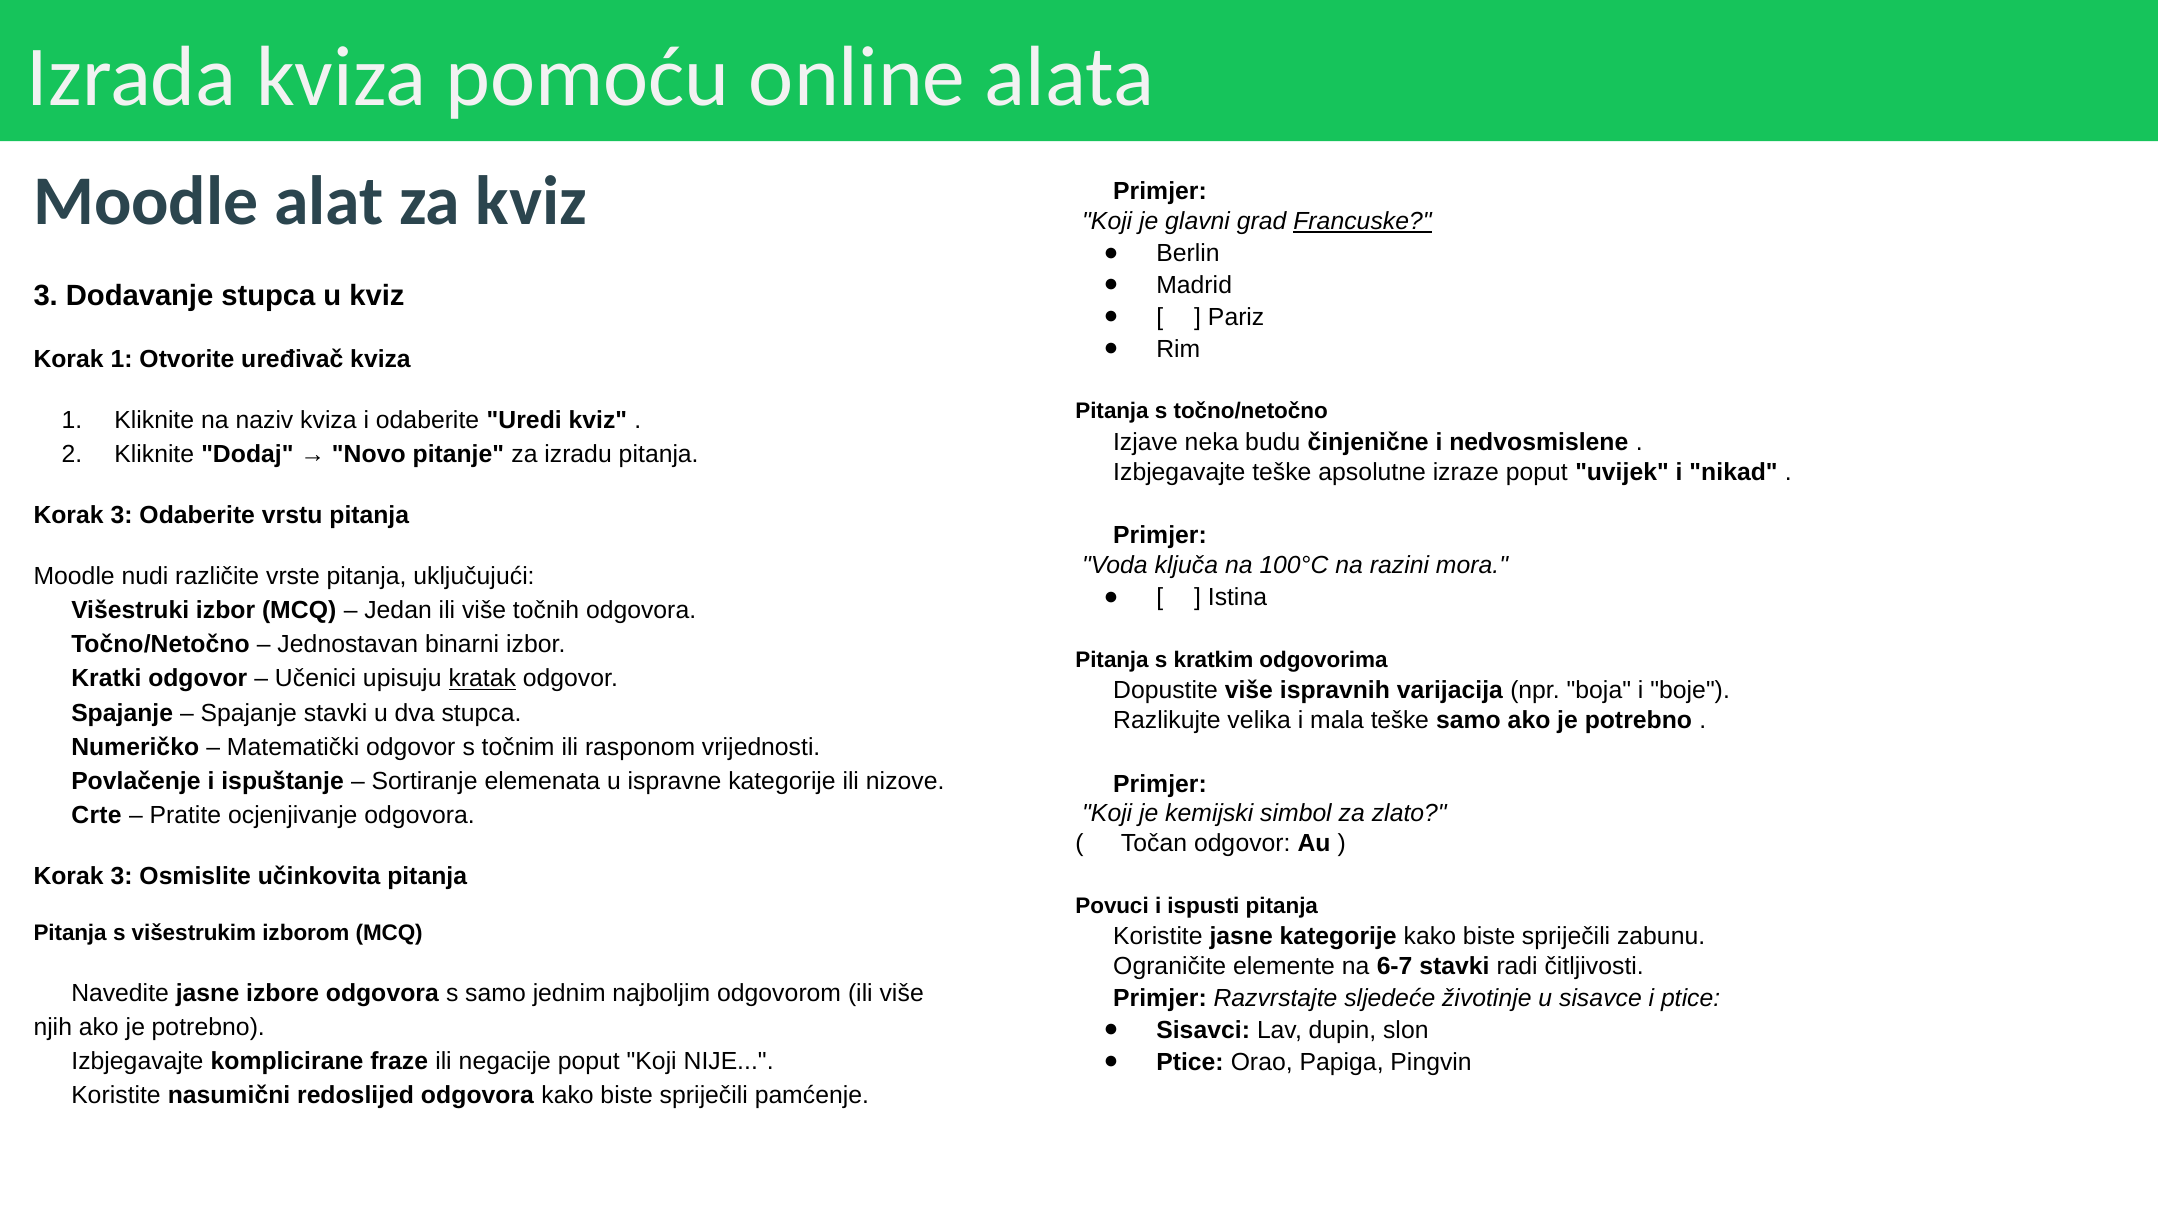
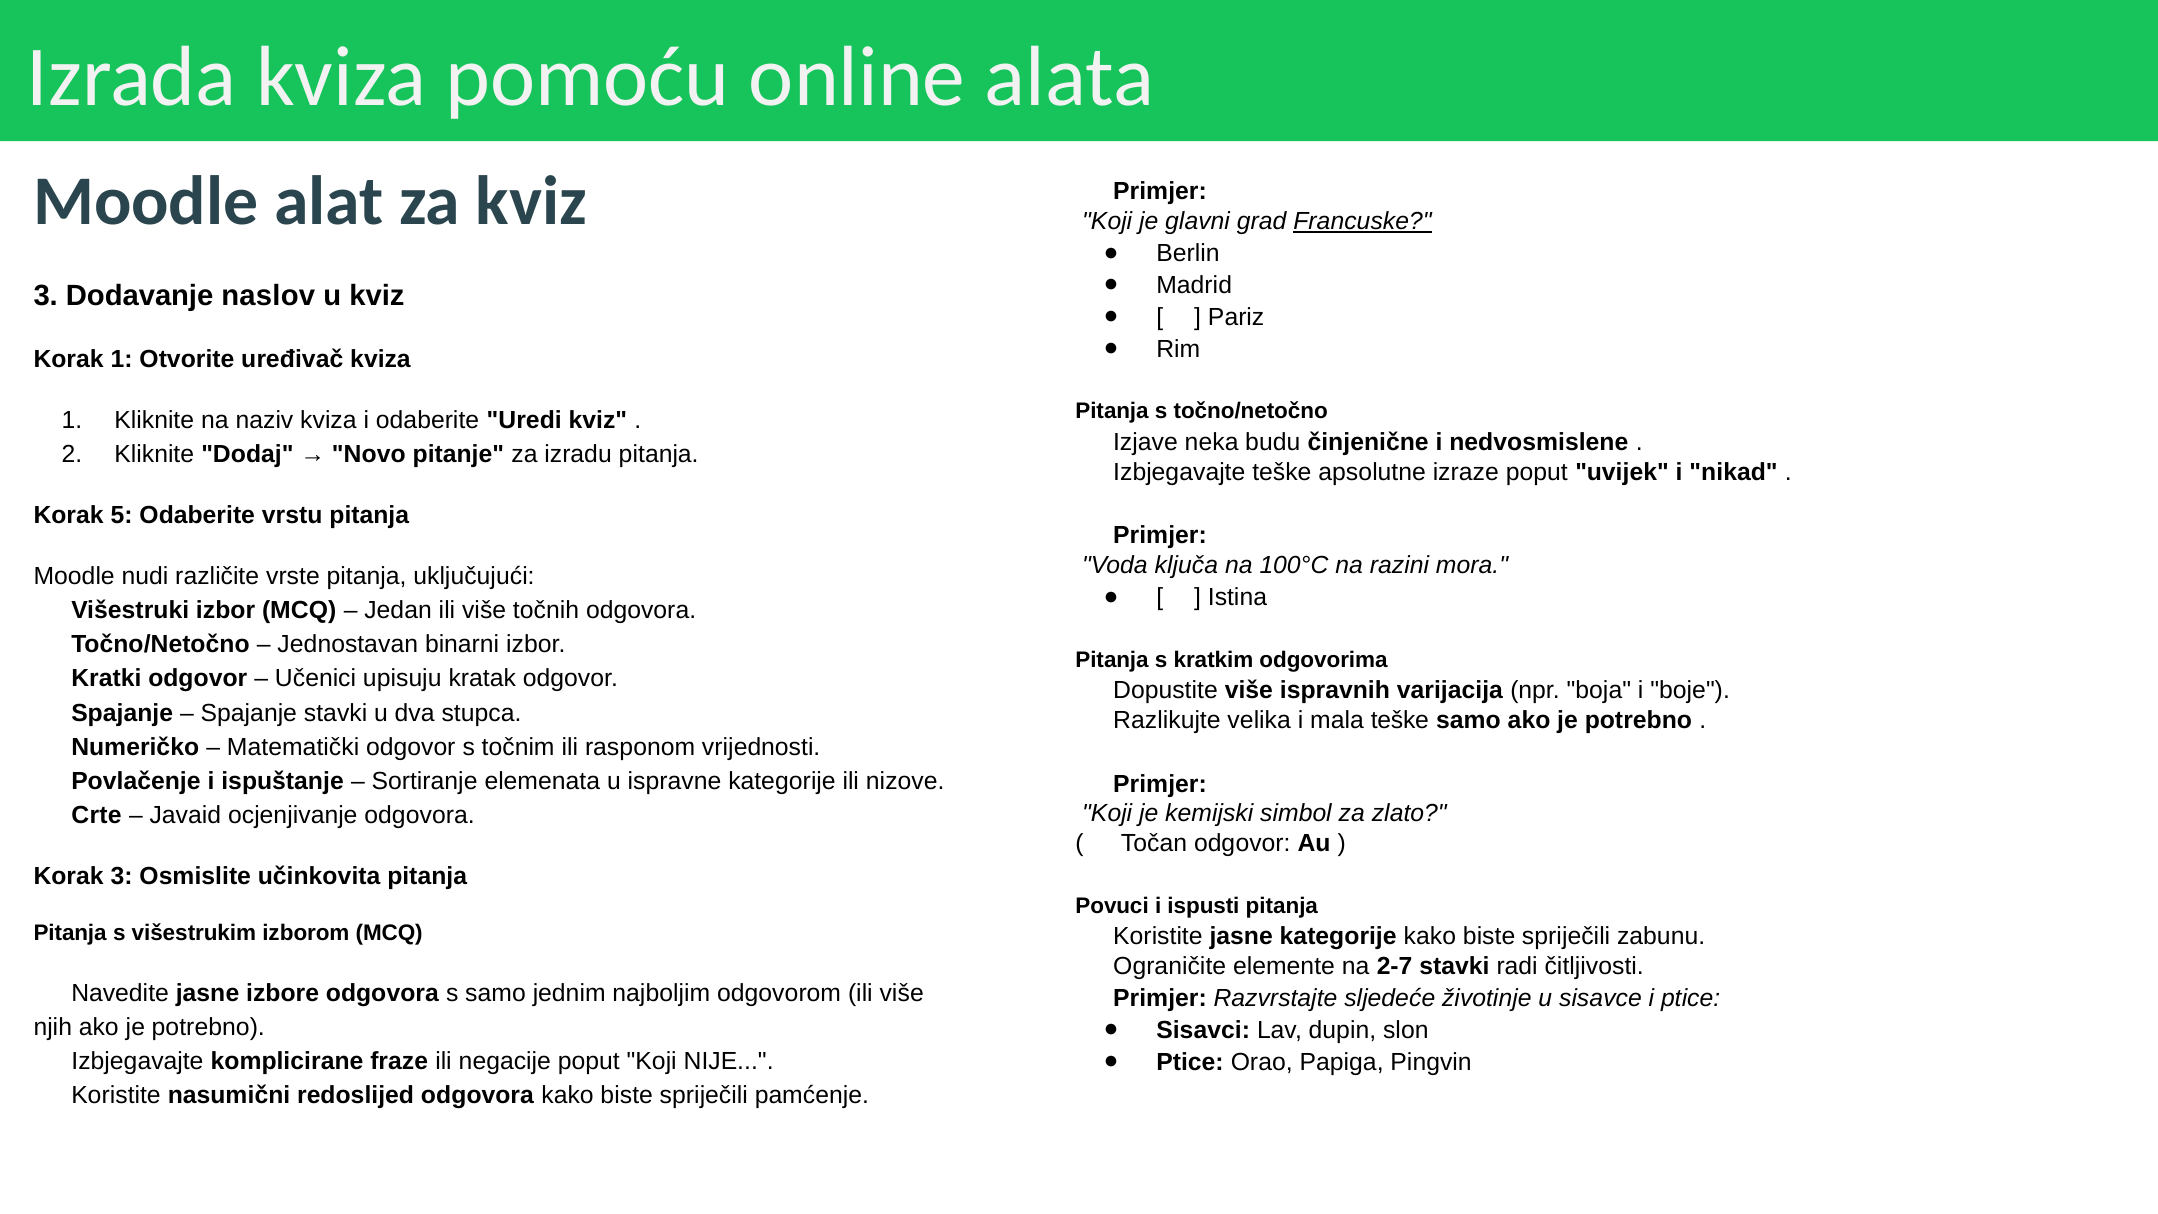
Dodavanje stupca: stupca -> naslov (268, 296)
3: 3 -> 5 (122, 515)
kratak underline: present -> none (482, 679)
Pratite: Pratite -> Javaid (185, 815)
6-7: 6-7 -> 2-7 (1395, 966)
